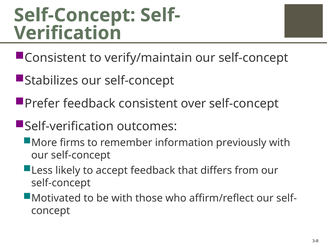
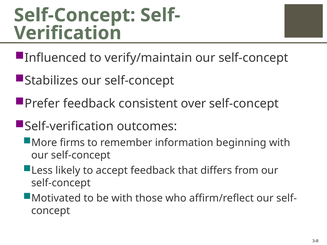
Consistent: Consistent -> Influenced (55, 58)
previously: previously -> beginning (241, 143)
